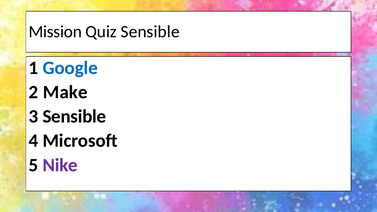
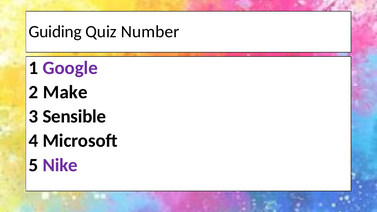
Mission: Mission -> Guiding (55, 32)
Quiz Sensible: Sensible -> Number (150, 32)
Google colour: blue -> purple (70, 68)
